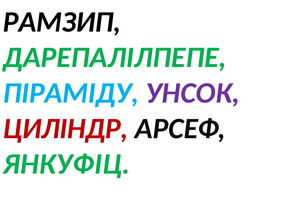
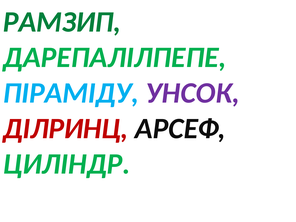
РАМЗИП colour: black -> green (62, 22)
ЦИЛІНДР: ЦИЛІНДР -> ДІЛРИНЦ (66, 128)
ЯНКУФІЦ: ЯНКУФІЦ -> ЦИЛІНДР (67, 164)
